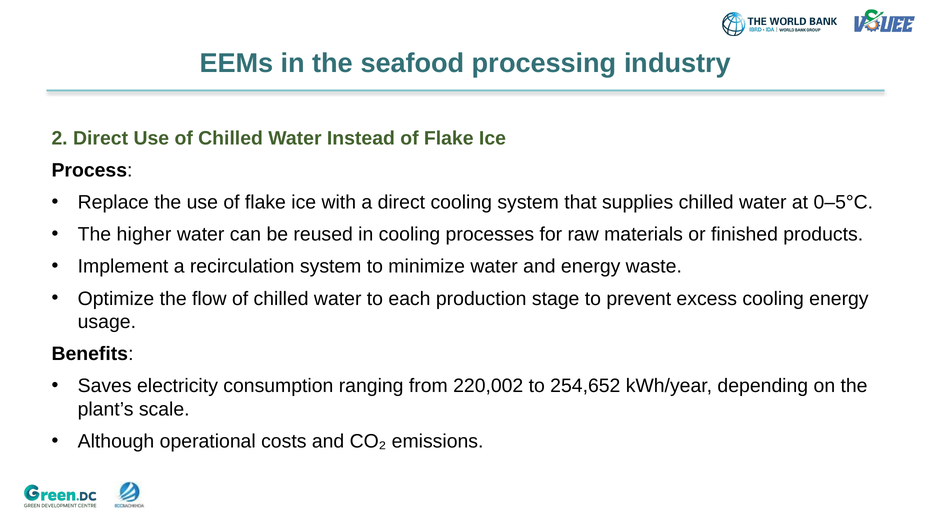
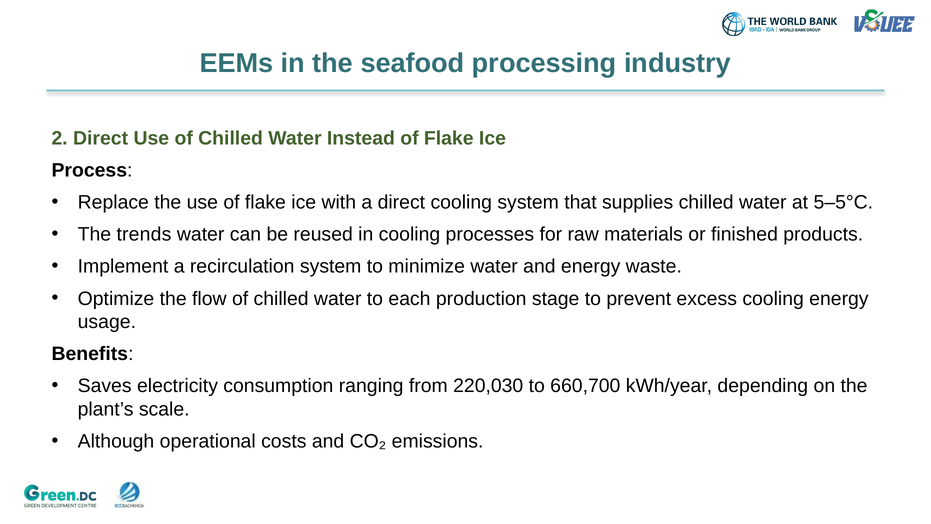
0–5°C: 0–5°C -> 5–5°C (843, 202)
higher: higher -> trends (144, 234)
220,002: 220,002 -> 220,030 (488, 386)
254,652: 254,652 -> 660,700 (585, 386)
